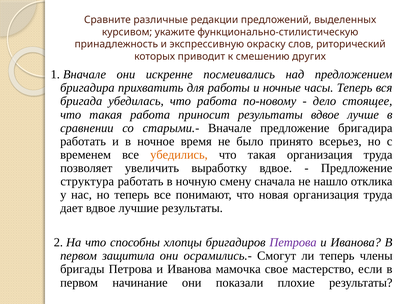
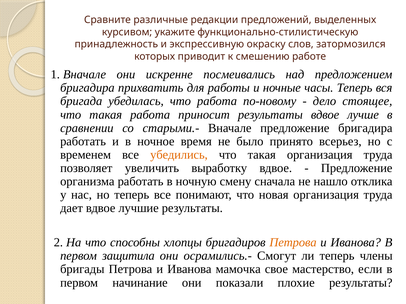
риторический: риторический -> затормозился (351, 44)
других: других -> работе (309, 57)
структура: структура -> организма (87, 182)
Петрова colour: purple -> orange (293, 243)
